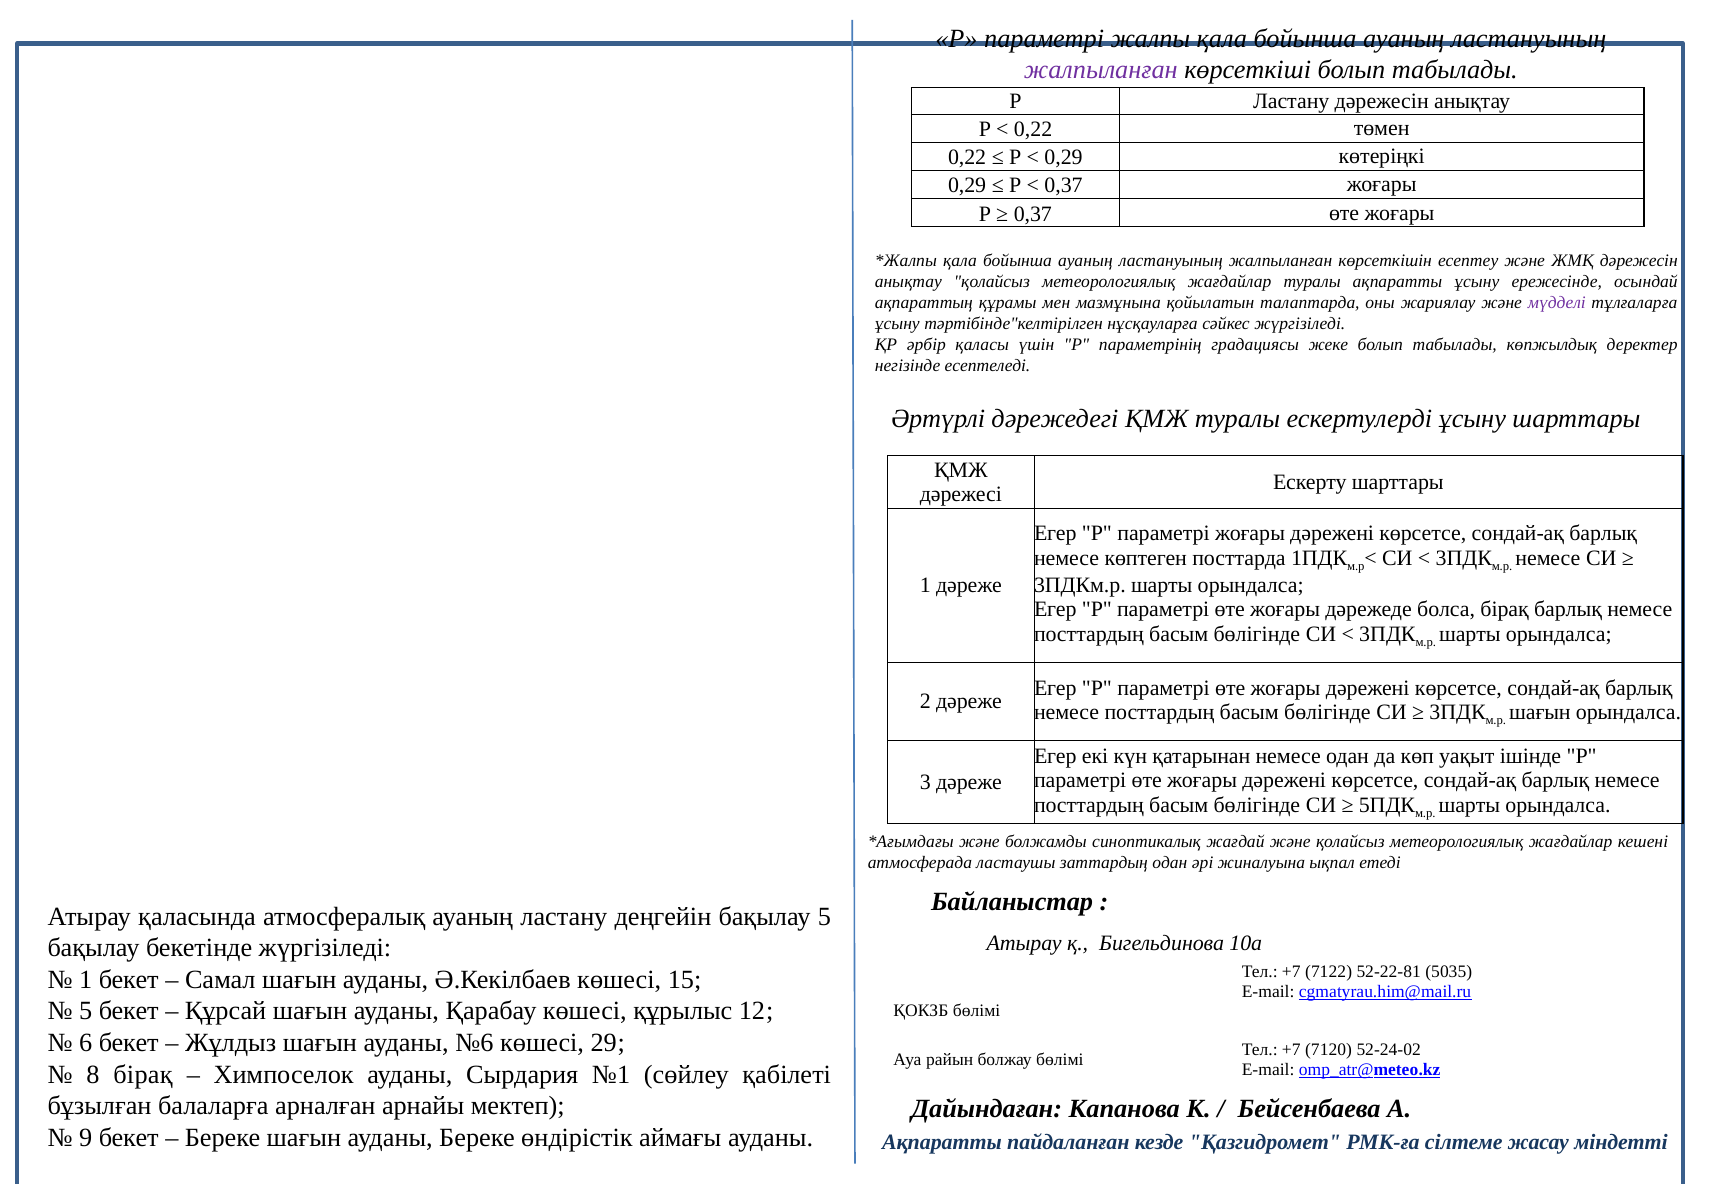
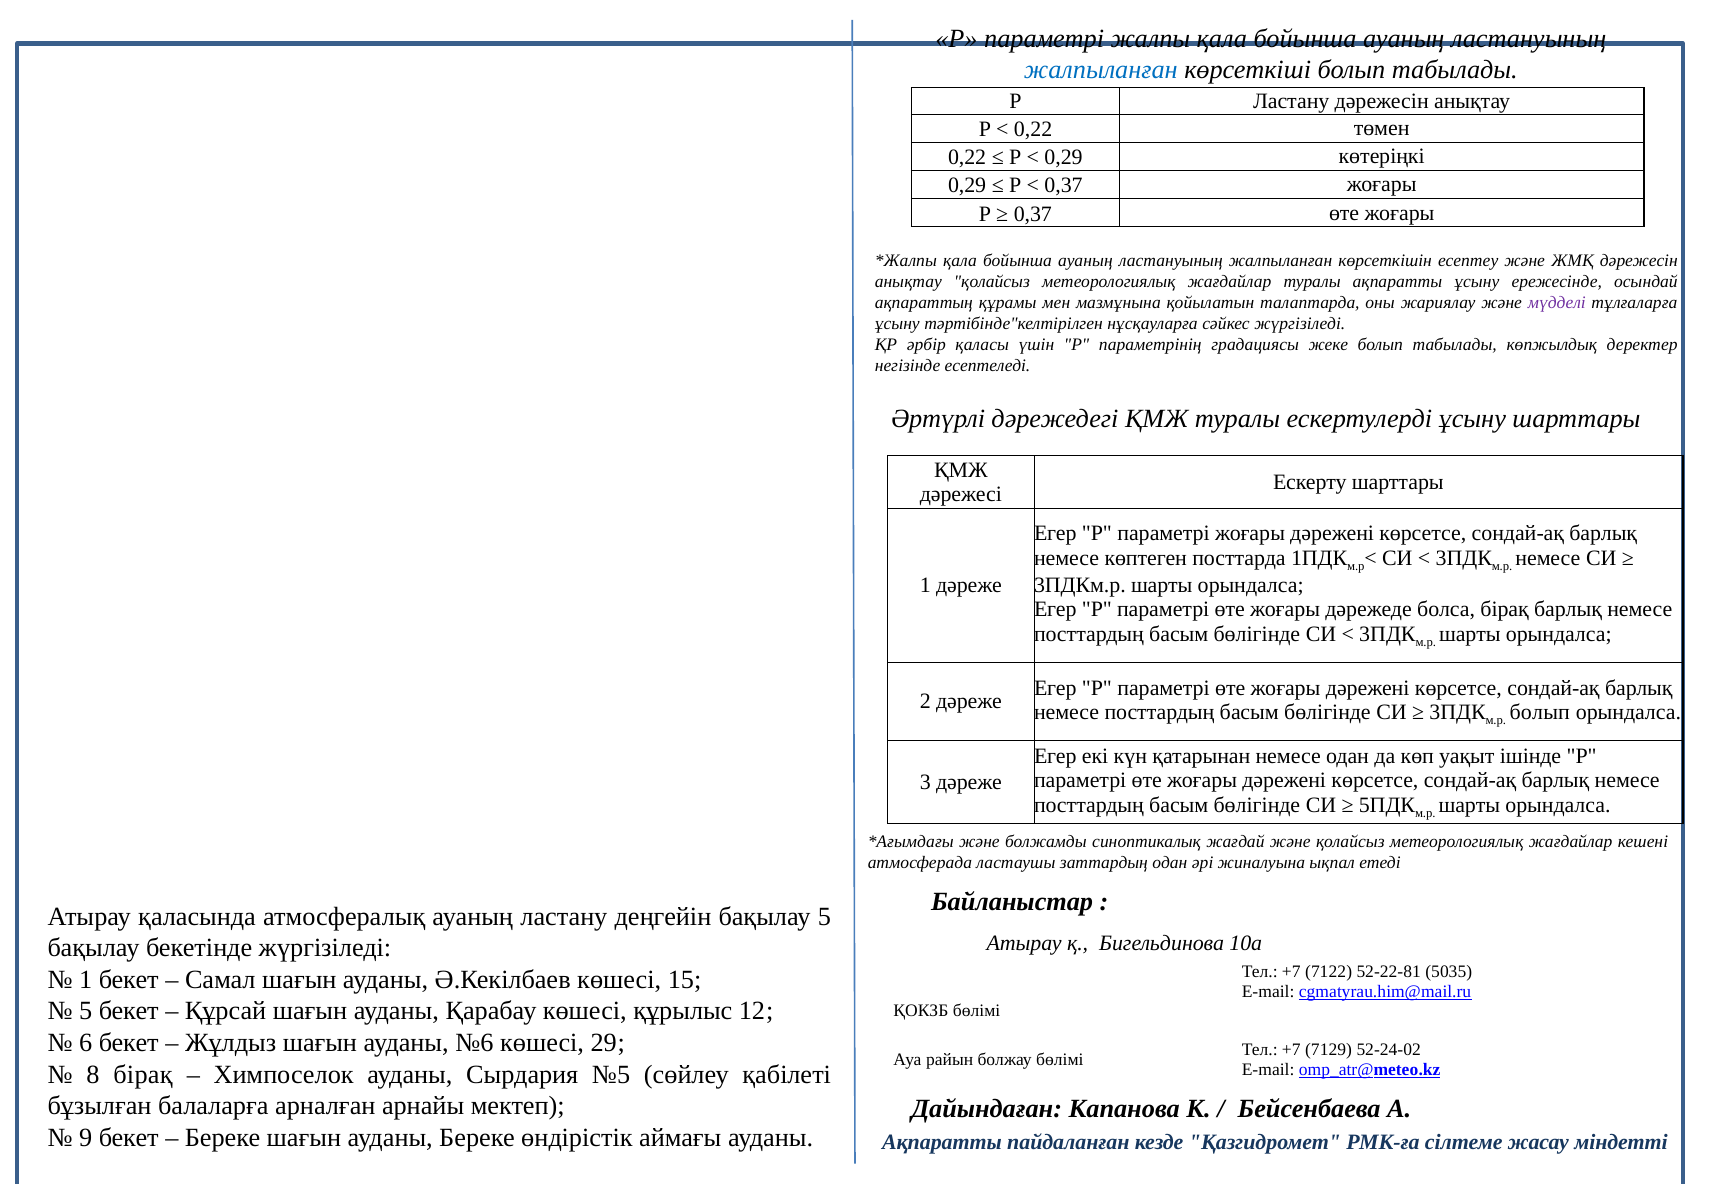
жалпыланған colour: purple -> blue (1101, 70)
шағын: шағын -> болып (1540, 712)
7120: 7120 -> 7129 (1329, 1050)
№1: №1 -> №5 (611, 1074)
